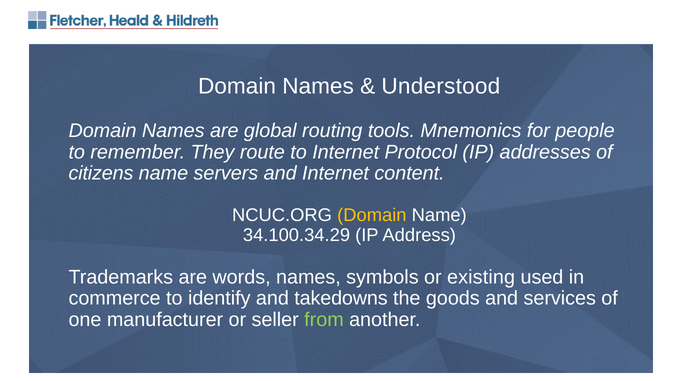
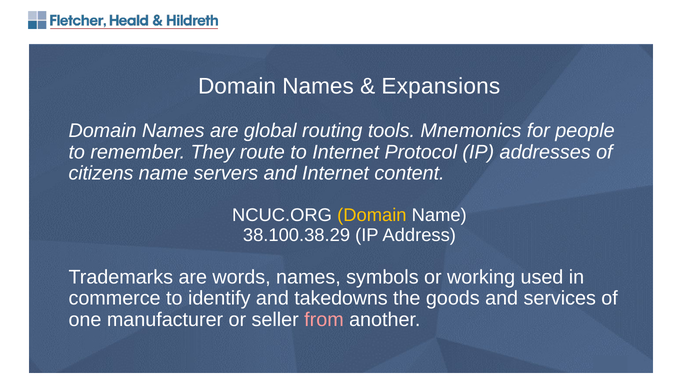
Understood: Understood -> Expansions (441, 87)
34.100.34.29: 34.100.34.29 -> 38.100.38.29 (297, 235)
existing: existing -> working (481, 277)
from colour: light green -> pink (324, 320)
